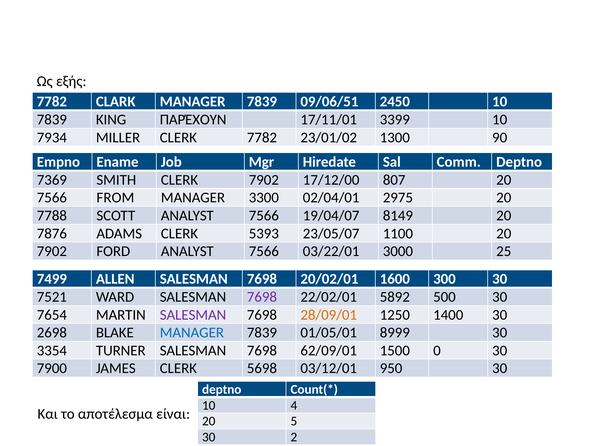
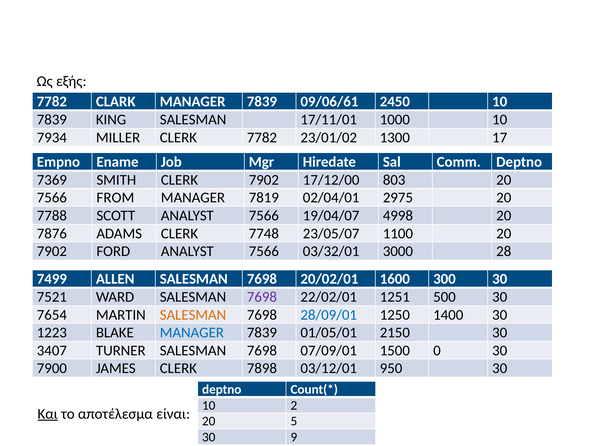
09/06/51: 09/06/51 -> 09/06/61 (329, 102)
KING ΠΑΡΈΧΟΥΝ: ΠΑΡΈΧΟΥΝ -> SALESMAN (193, 120)
3399: 3399 -> 1000 (395, 120)
90: 90 -> 17 (500, 138)
807: 807 -> 803 (394, 180)
3300: 3300 -> 7819 (264, 198)
8149: 8149 -> 4998 (398, 216)
5393: 5393 -> 7748 (264, 234)
03/22/01: 03/22/01 -> 03/32/01 (331, 251)
25: 25 -> 28 (504, 251)
5892: 5892 -> 1251 (395, 297)
SALESMAN colour: purple -> orange (193, 315)
28/09/01 colour: orange -> blue (329, 315)
2698: 2698 -> 1223 (52, 333)
8999: 8999 -> 2150 (395, 333)
3354: 3354 -> 3407 (52, 351)
62/09/01: 62/09/01 -> 07/09/01 (329, 351)
5698: 5698 -> 7898 (262, 369)
4: 4 -> 2 (294, 406)
Και underline: none -> present (48, 414)
2: 2 -> 9 (294, 437)
